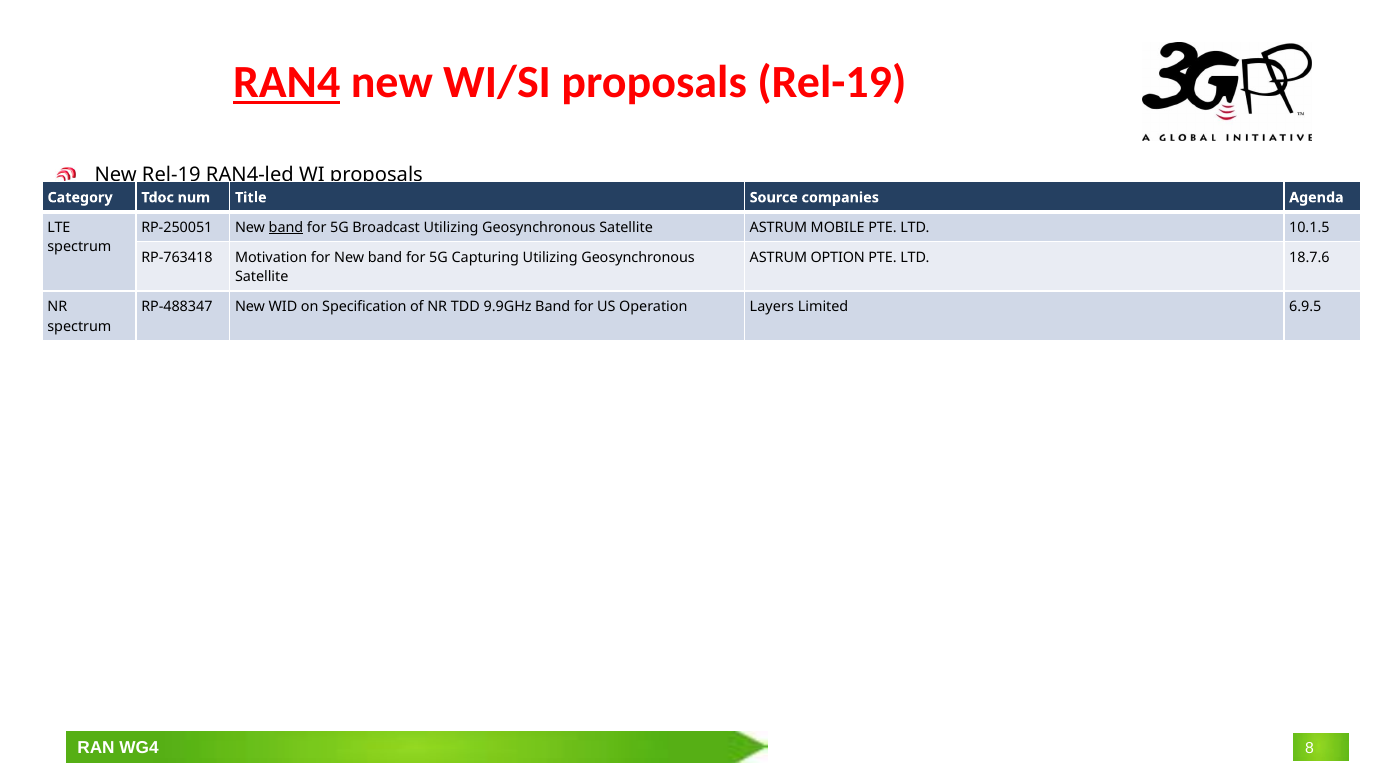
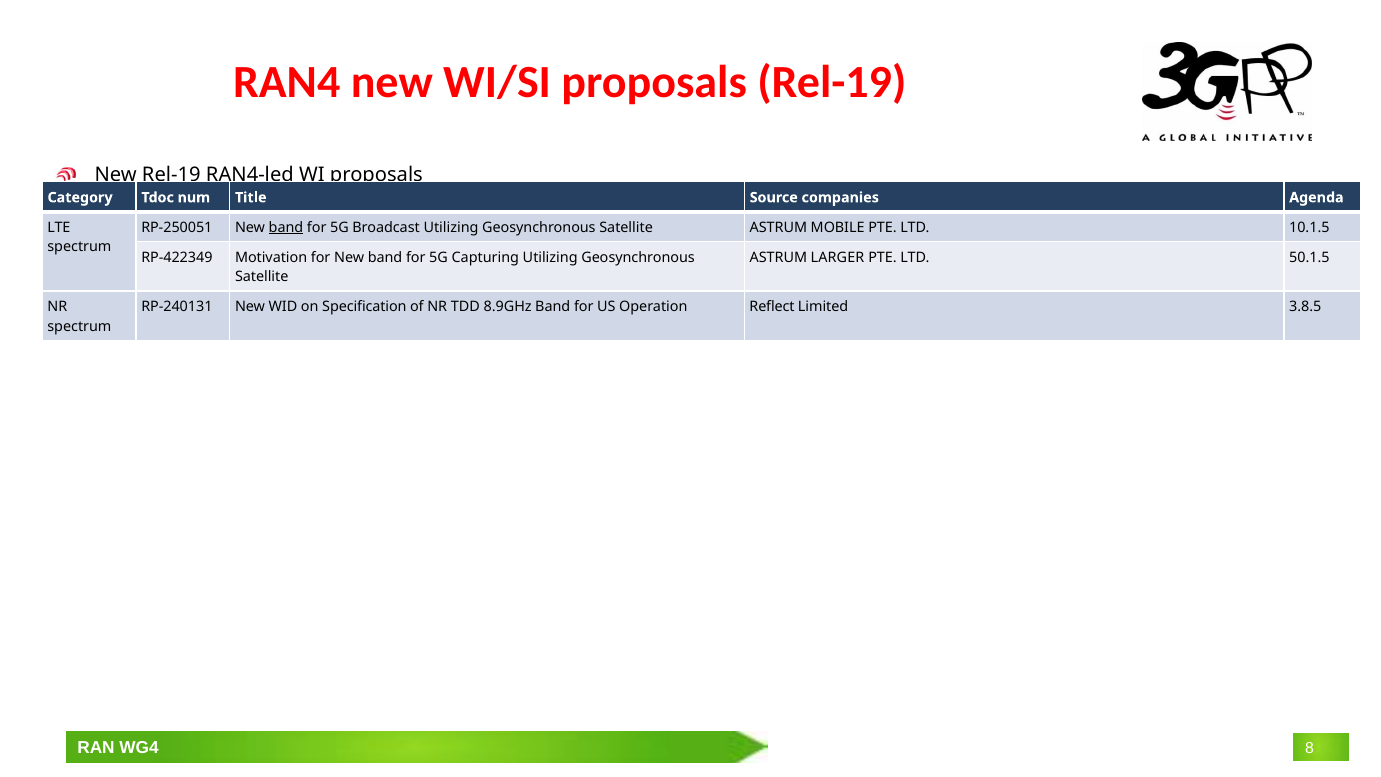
RAN4 underline: present -> none (287, 83)
RP-763418: RP-763418 -> RP-422349 (177, 257)
OPTION: OPTION -> LARGER (838, 257)
18.7.6: 18.7.6 -> 50.1.5 (1309, 257)
RP-488347: RP-488347 -> RP-240131 (177, 307)
9.9GHz: 9.9GHz -> 8.9GHz (508, 307)
Layers: Layers -> Reflect (772, 307)
6.9.5: 6.9.5 -> 3.8.5 (1305, 307)
